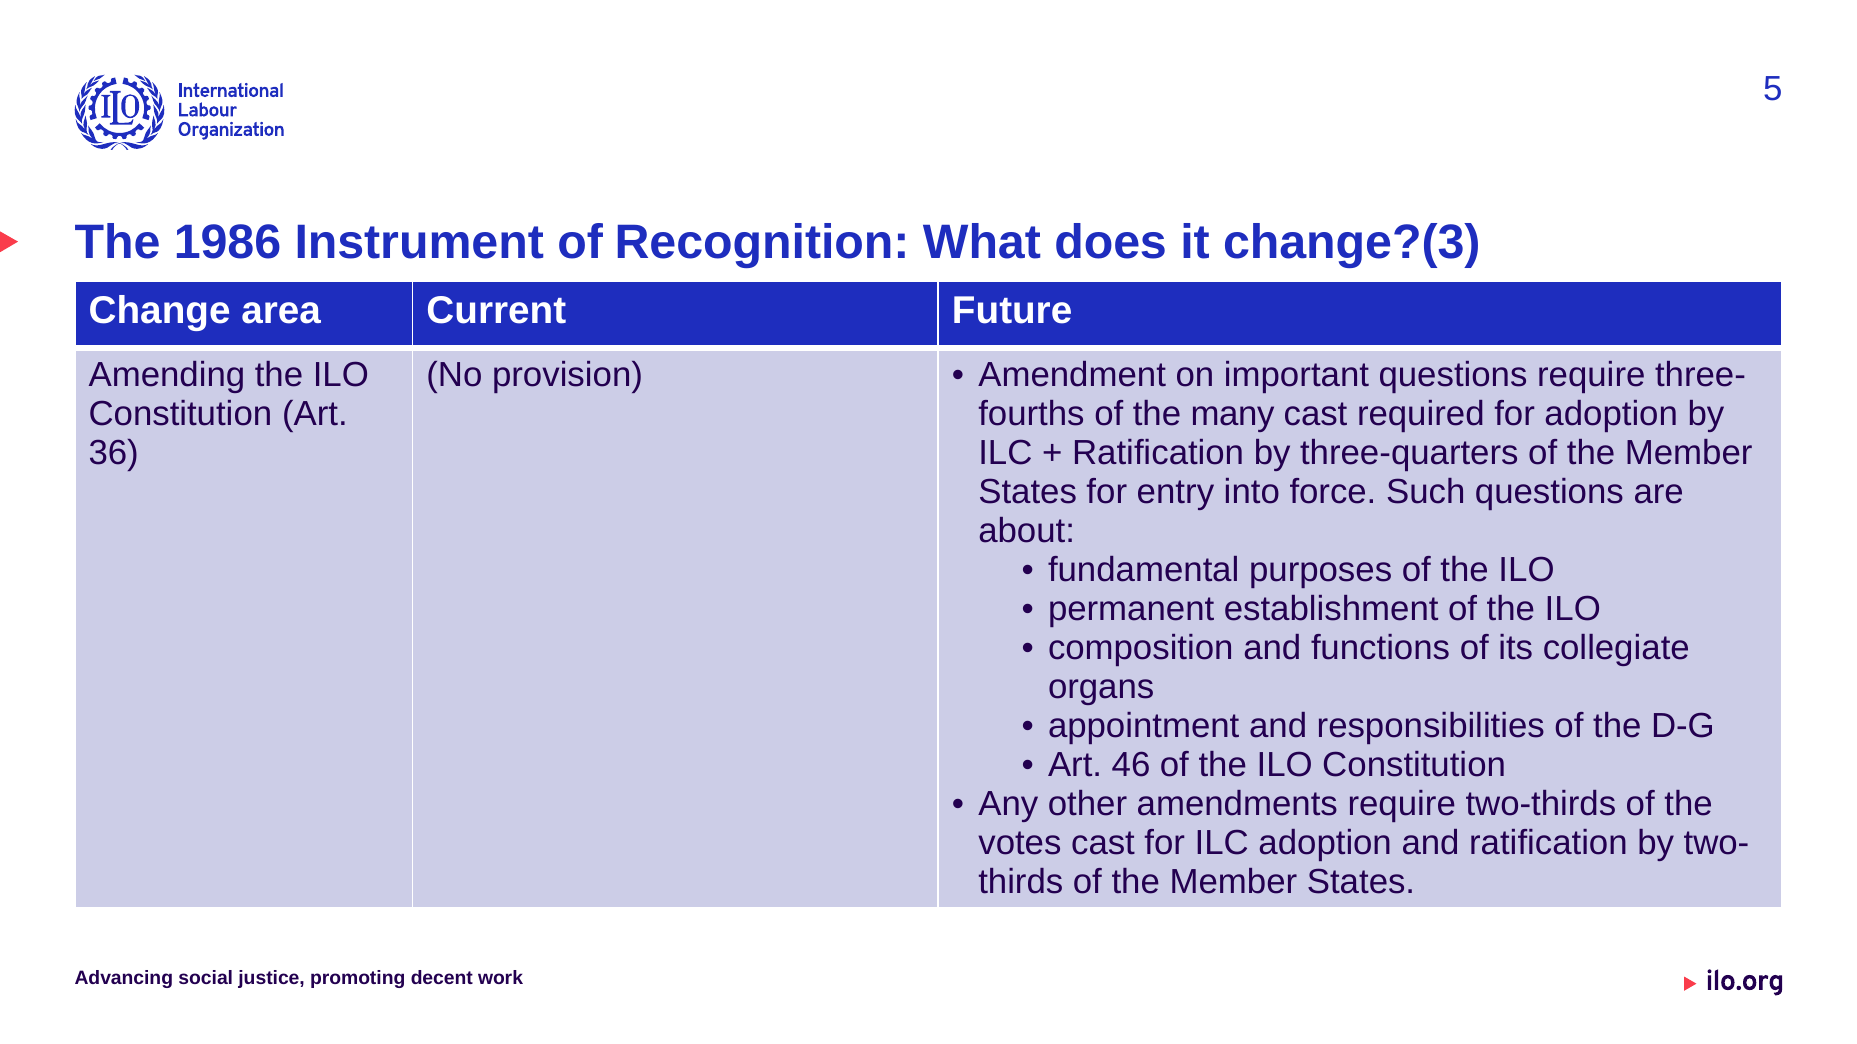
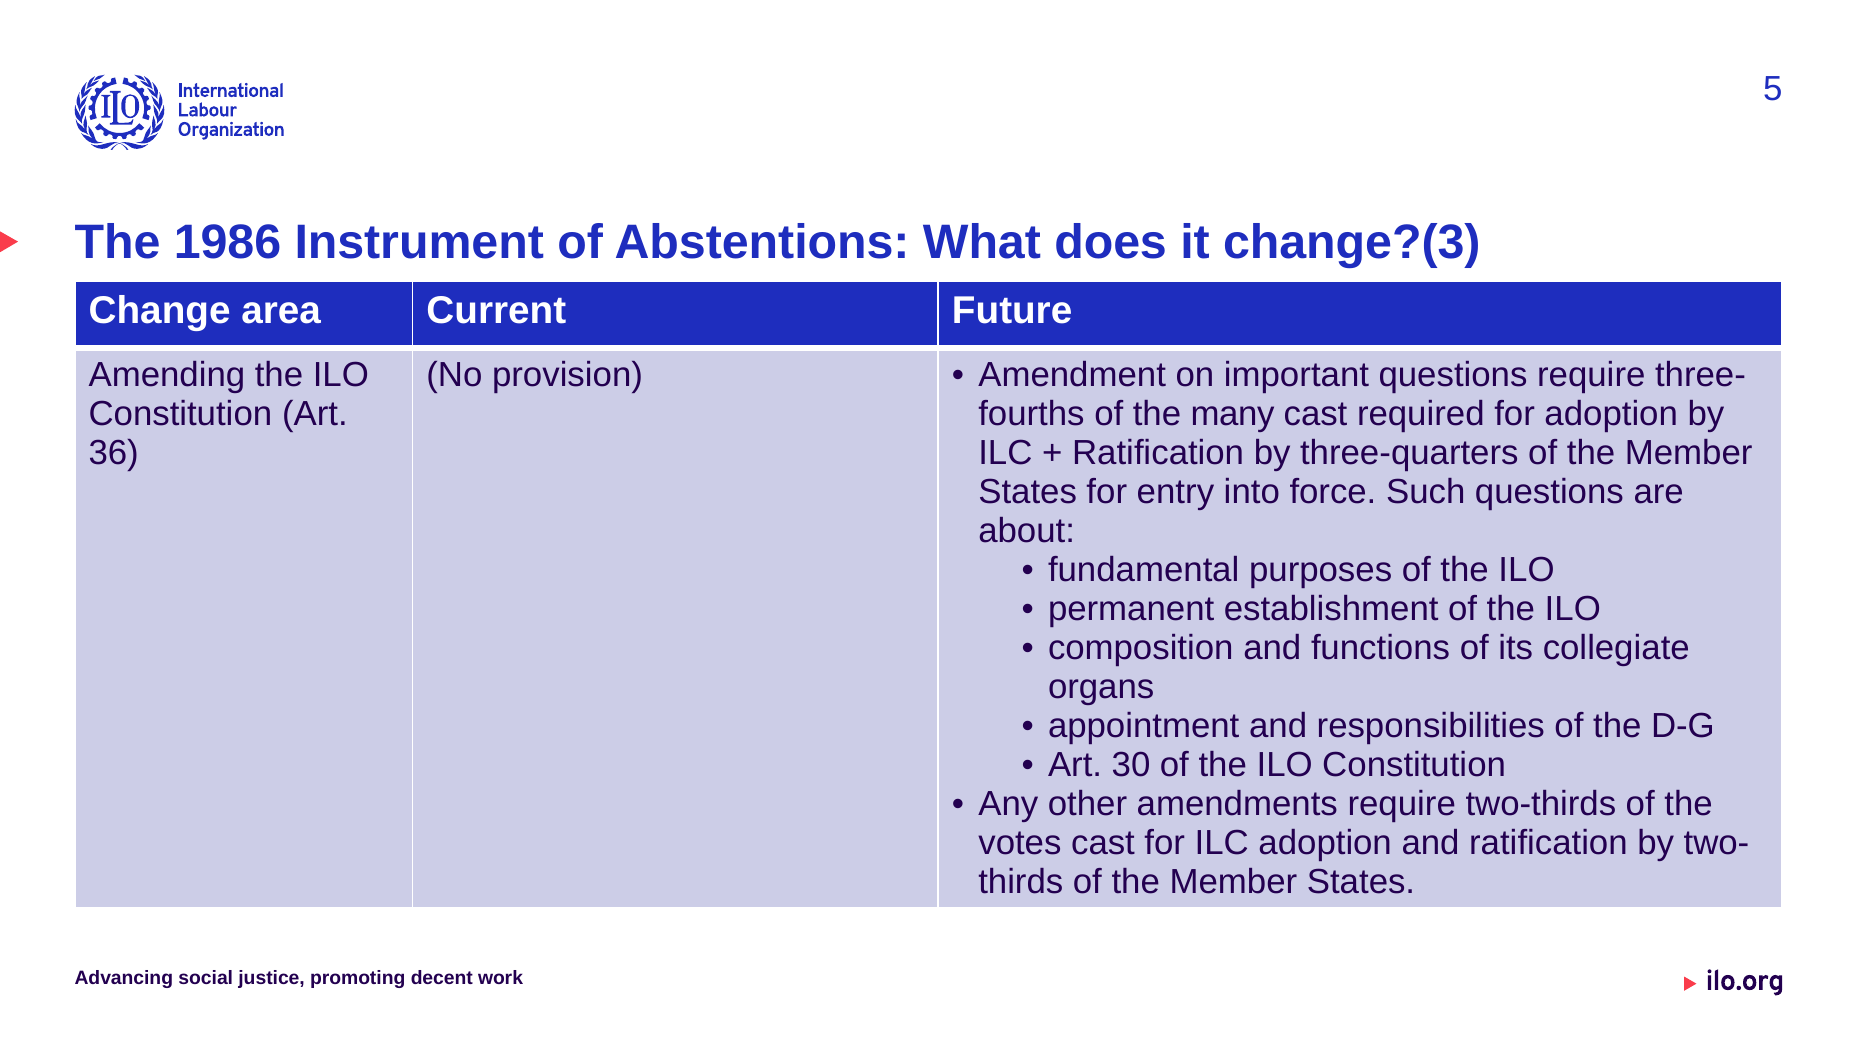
Recognition: Recognition -> Abstentions (762, 243)
46: 46 -> 30 (1131, 765)
